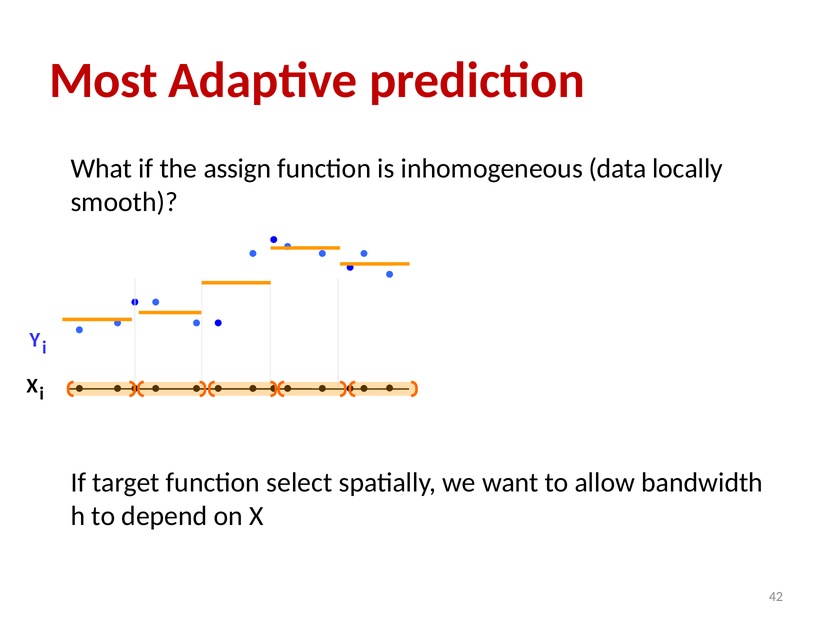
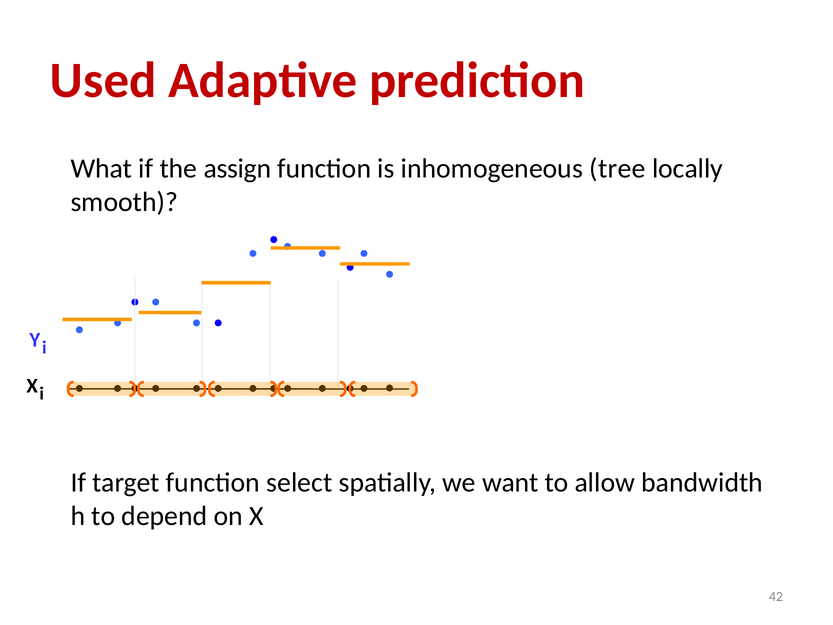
Most: Most -> Used (103, 81)
data: data -> tree (617, 168)
